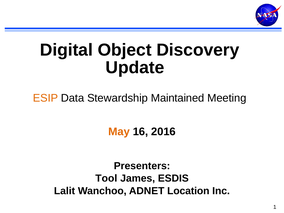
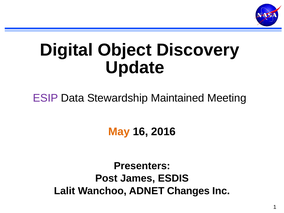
ESIP colour: orange -> purple (45, 98)
Tool: Tool -> Post (106, 178)
Location: Location -> Changes (188, 191)
